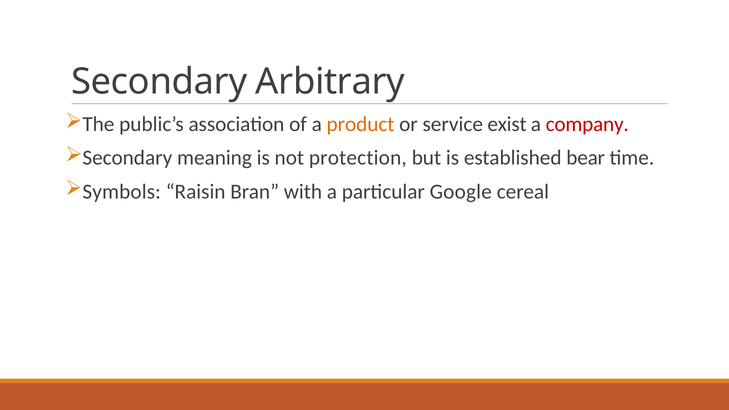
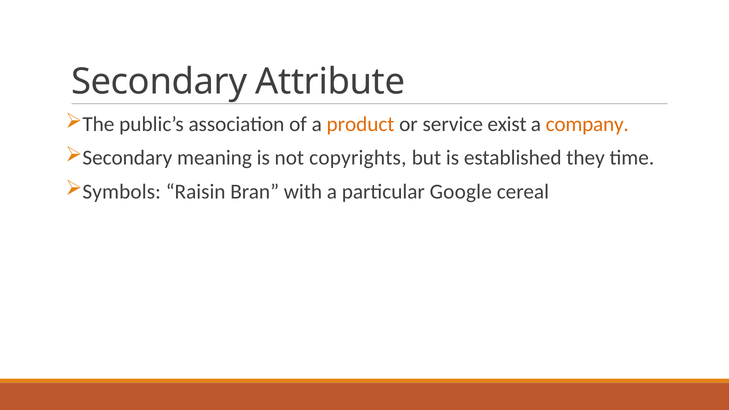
Arbitrary: Arbitrary -> Attribute (330, 82)
company colour: red -> orange (587, 124)
protection: protection -> copyrights (358, 158)
bear: bear -> they (586, 158)
